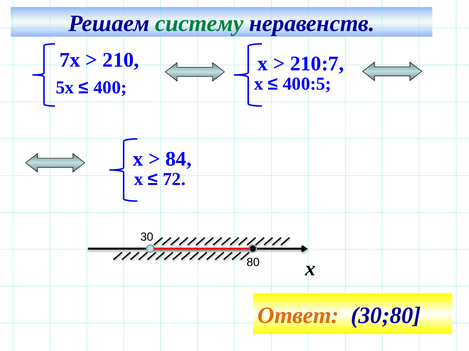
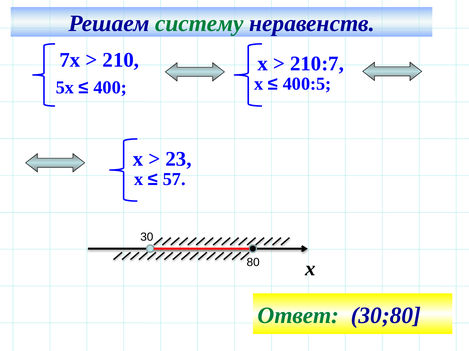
84: 84 -> 23 (179, 159)
72: 72 -> 57 (174, 179)
Ответ colour: orange -> green (298, 316)
